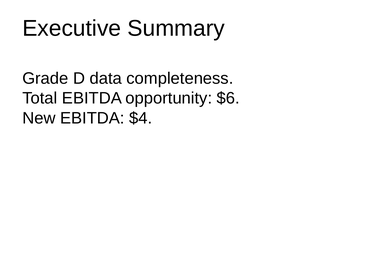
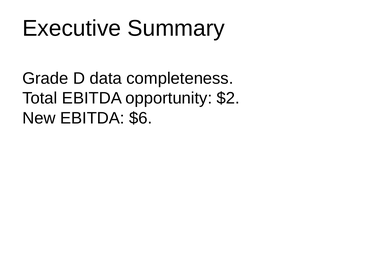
$6: $6 -> $2 (228, 98)
$4: $4 -> $6 (141, 118)
